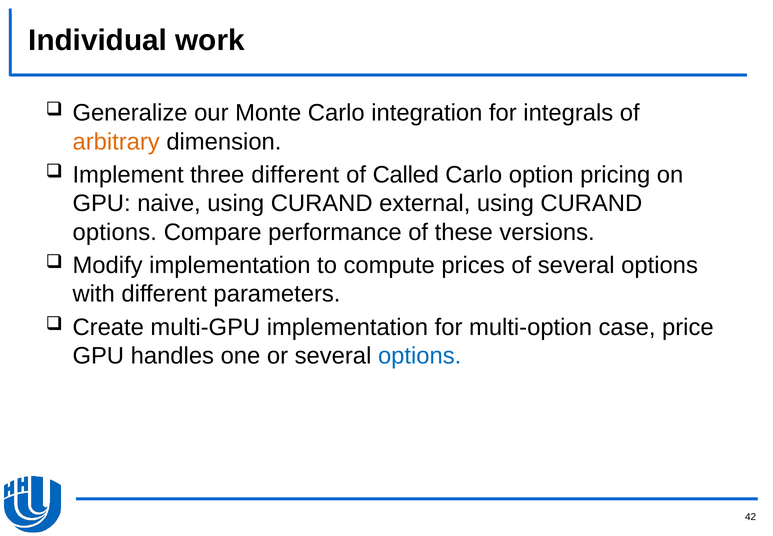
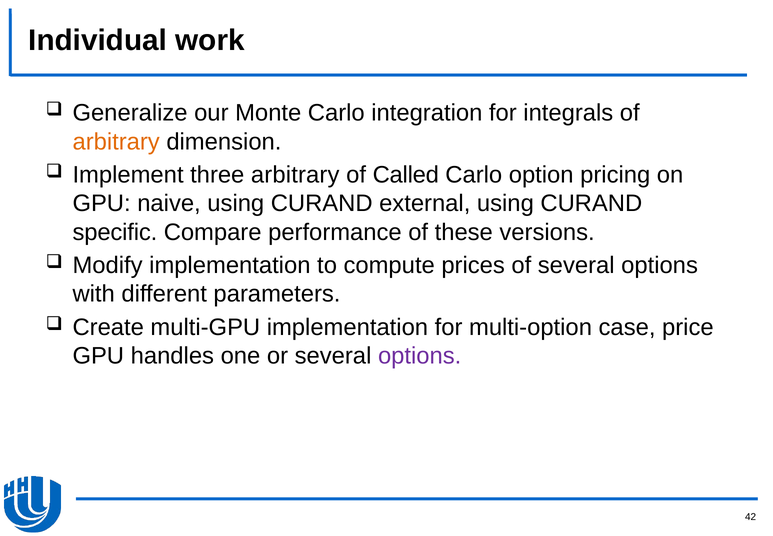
three different: different -> arbitrary (295, 175)
options: options -> specific (115, 232)
options colour: blue -> purple (420, 356)
